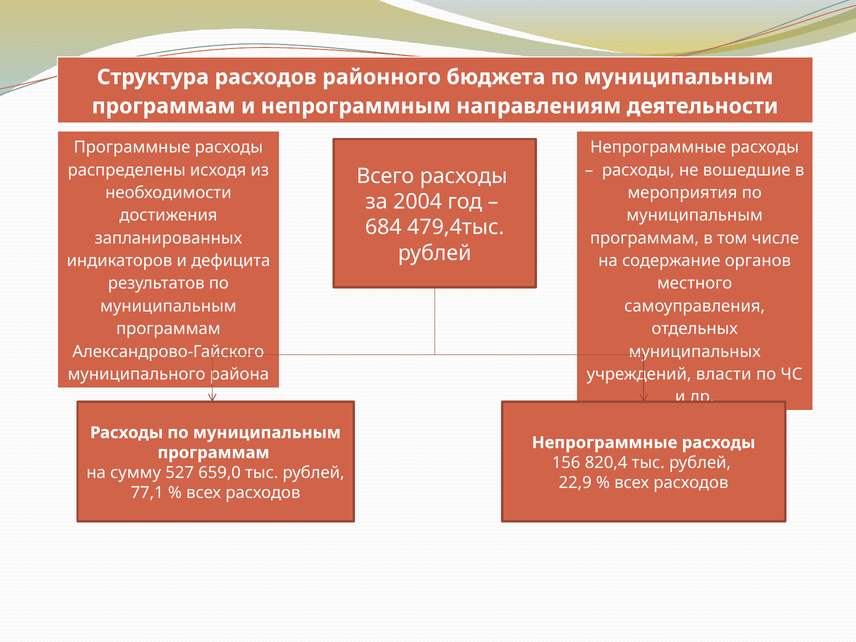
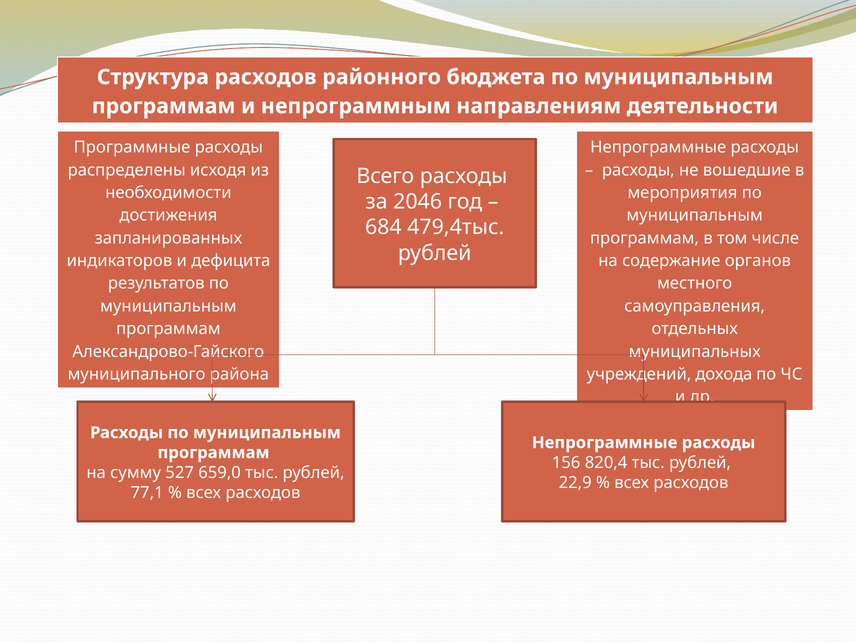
2004: 2004 -> 2046 (418, 202)
власти: власти -> дохода (724, 374)
